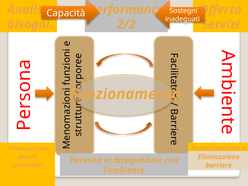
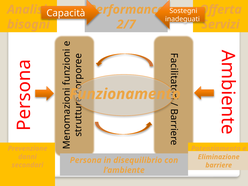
2/2: 2/2 -> 2/7 (126, 24)
